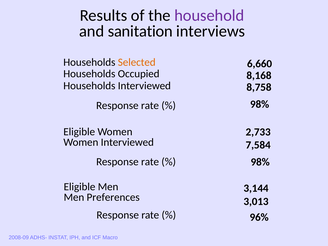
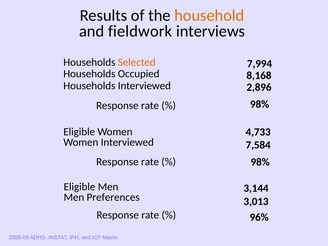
household colour: purple -> orange (209, 15)
sanitation: sanitation -> fieldwork (140, 31)
6,660: 6,660 -> 7,994 (260, 64)
8,758: 8,758 -> 2,896 (259, 87)
2,733: 2,733 -> 4,733 (258, 132)
